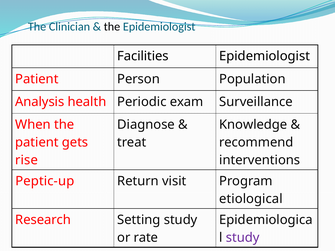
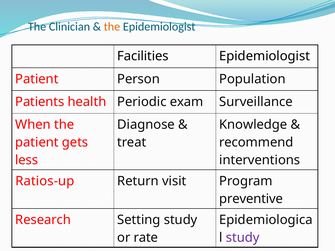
the colour: black -> orange (112, 27)
Analysis: Analysis -> Patients (40, 102)
rise: rise -> less (27, 160)
Peptic-up: Peptic-up -> Ratios-up (45, 181)
etiological: etiological -> preventive (251, 199)
